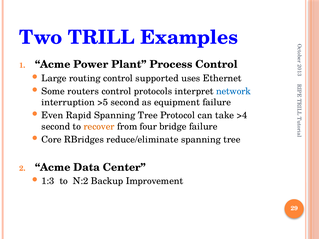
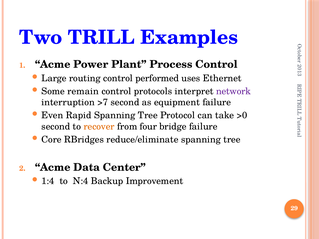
supported: supported -> performed (157, 78)
routers: routers -> remain (83, 91)
network colour: blue -> purple (234, 91)
>5: >5 -> >7 (103, 102)
>4: >4 -> >0 (242, 115)
1:3: 1:3 -> 1:4 (48, 181)
N:2: N:2 -> N:4 (81, 181)
